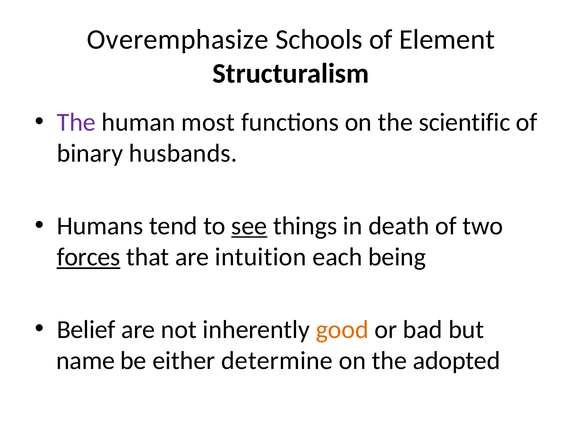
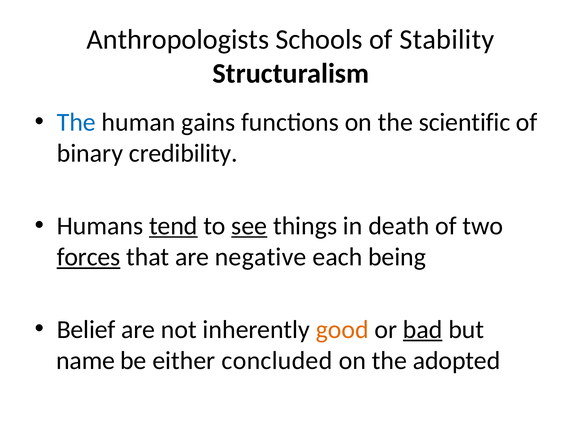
Overemphasize: Overemphasize -> Anthropologists (178, 39)
Element: Element -> Stability (447, 39)
The colour: purple -> blue (76, 122)
most: most -> gains (208, 122)
husbands: husbands -> credibility (183, 153)
tend underline: none -> present (173, 226)
intuition: intuition -> negative (261, 257)
bad underline: none -> present (423, 329)
determine: determine -> concluded (277, 360)
